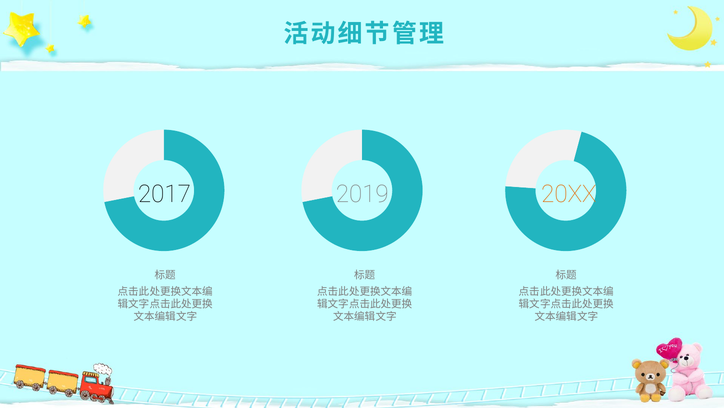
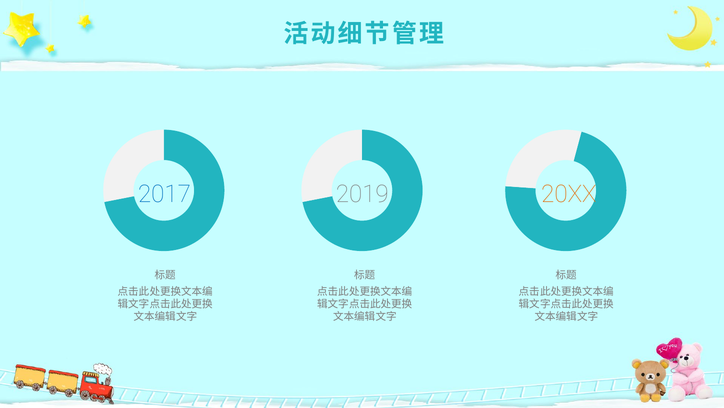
2017 colour: black -> blue (164, 194)
